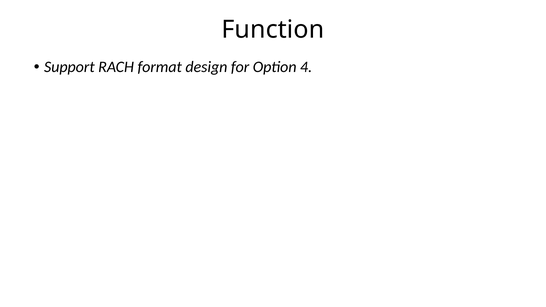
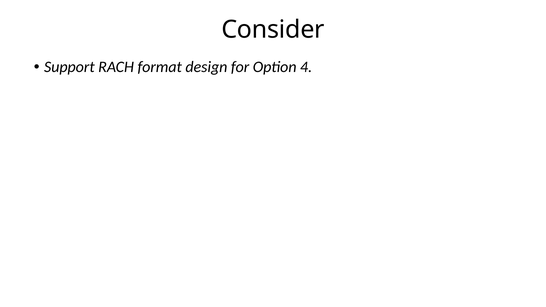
Function: Function -> Consider (273, 29)
